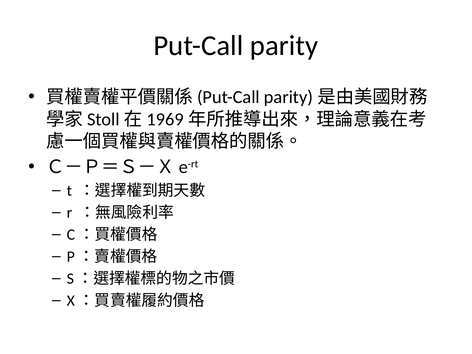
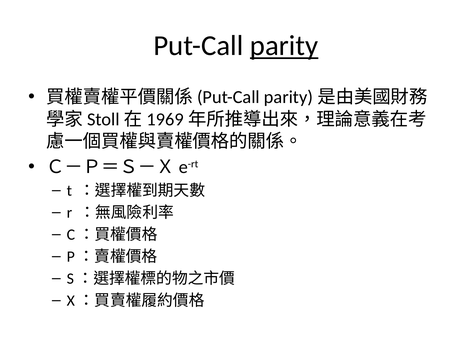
parity underline: none -> present (284, 46)
